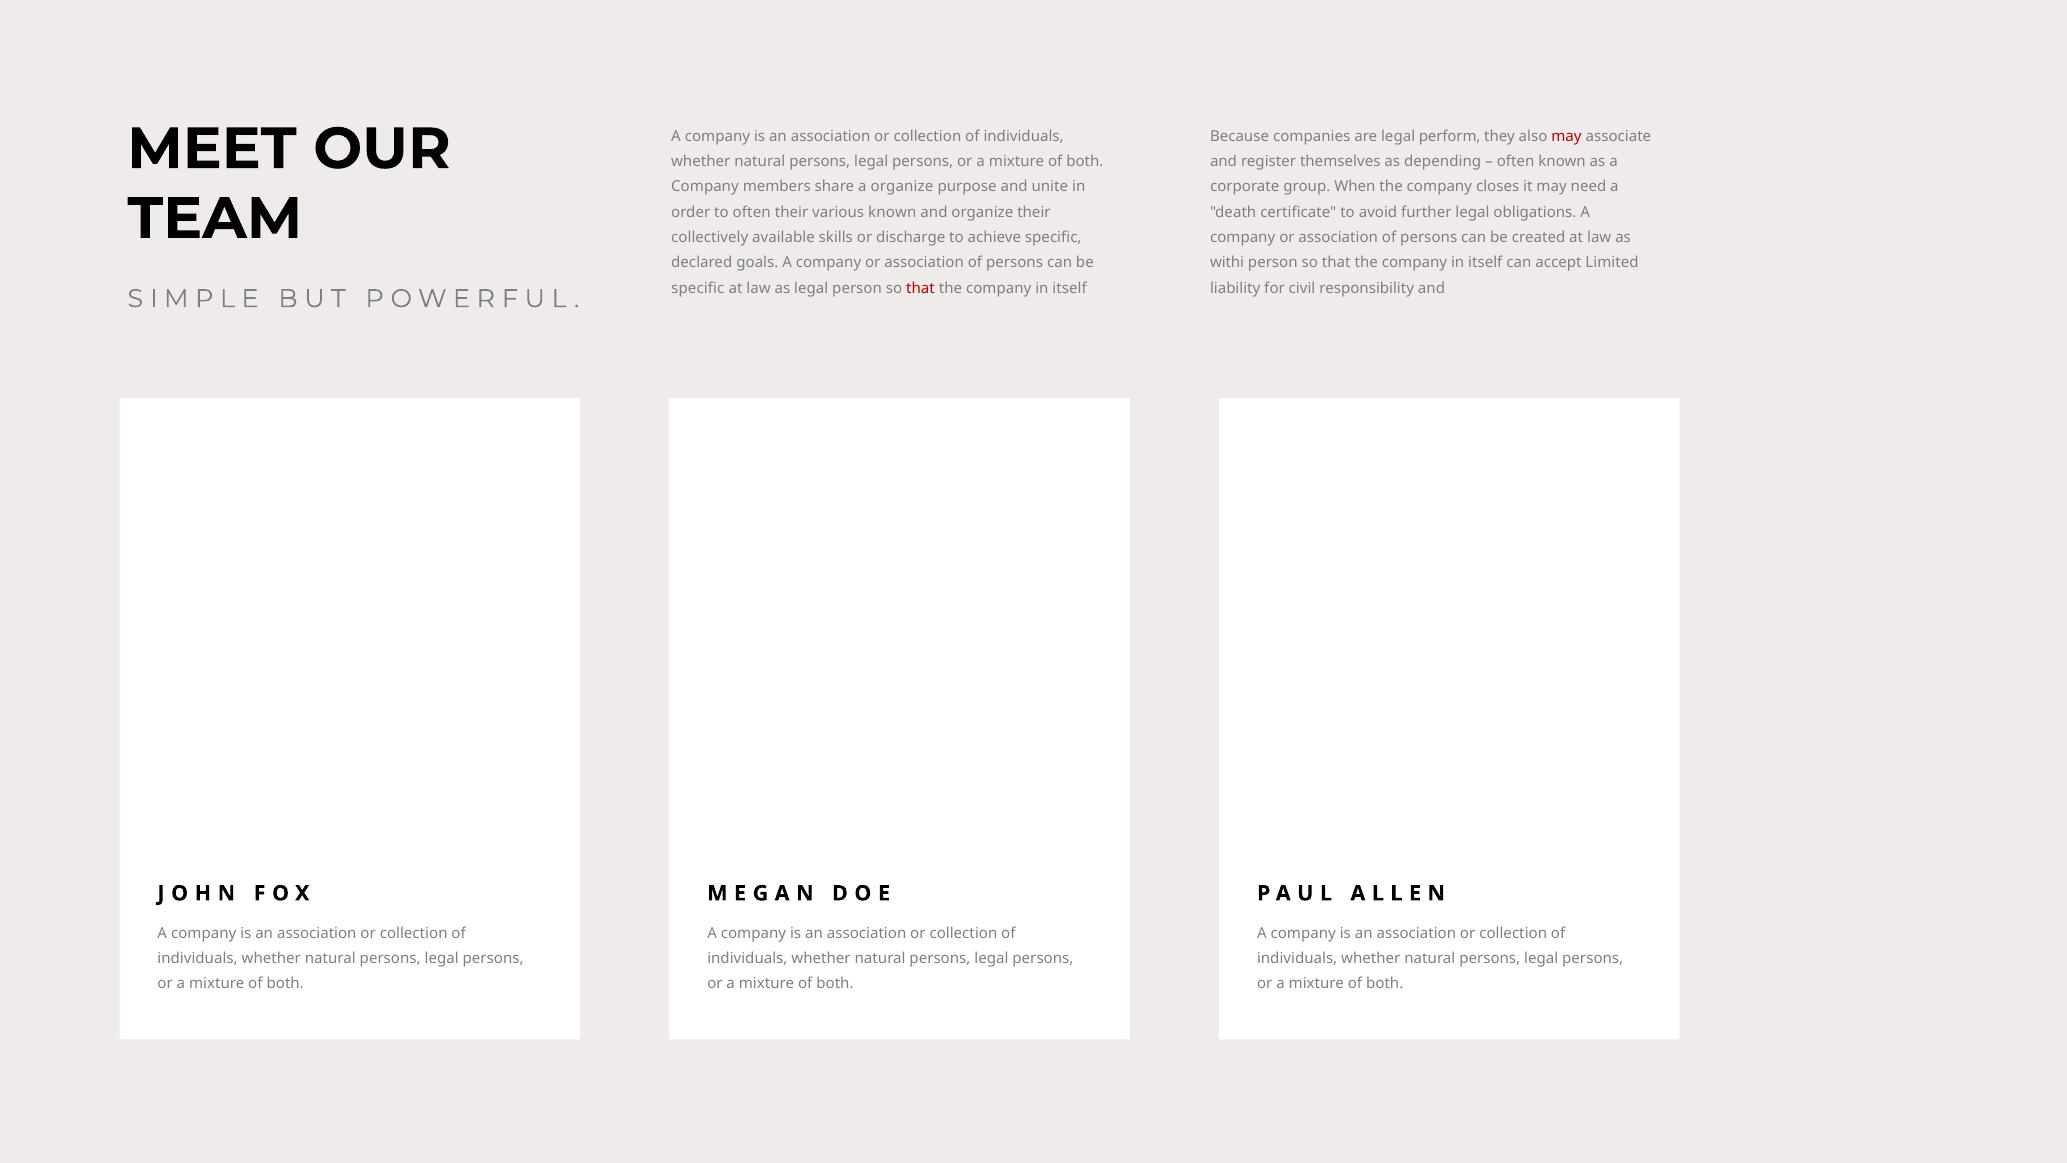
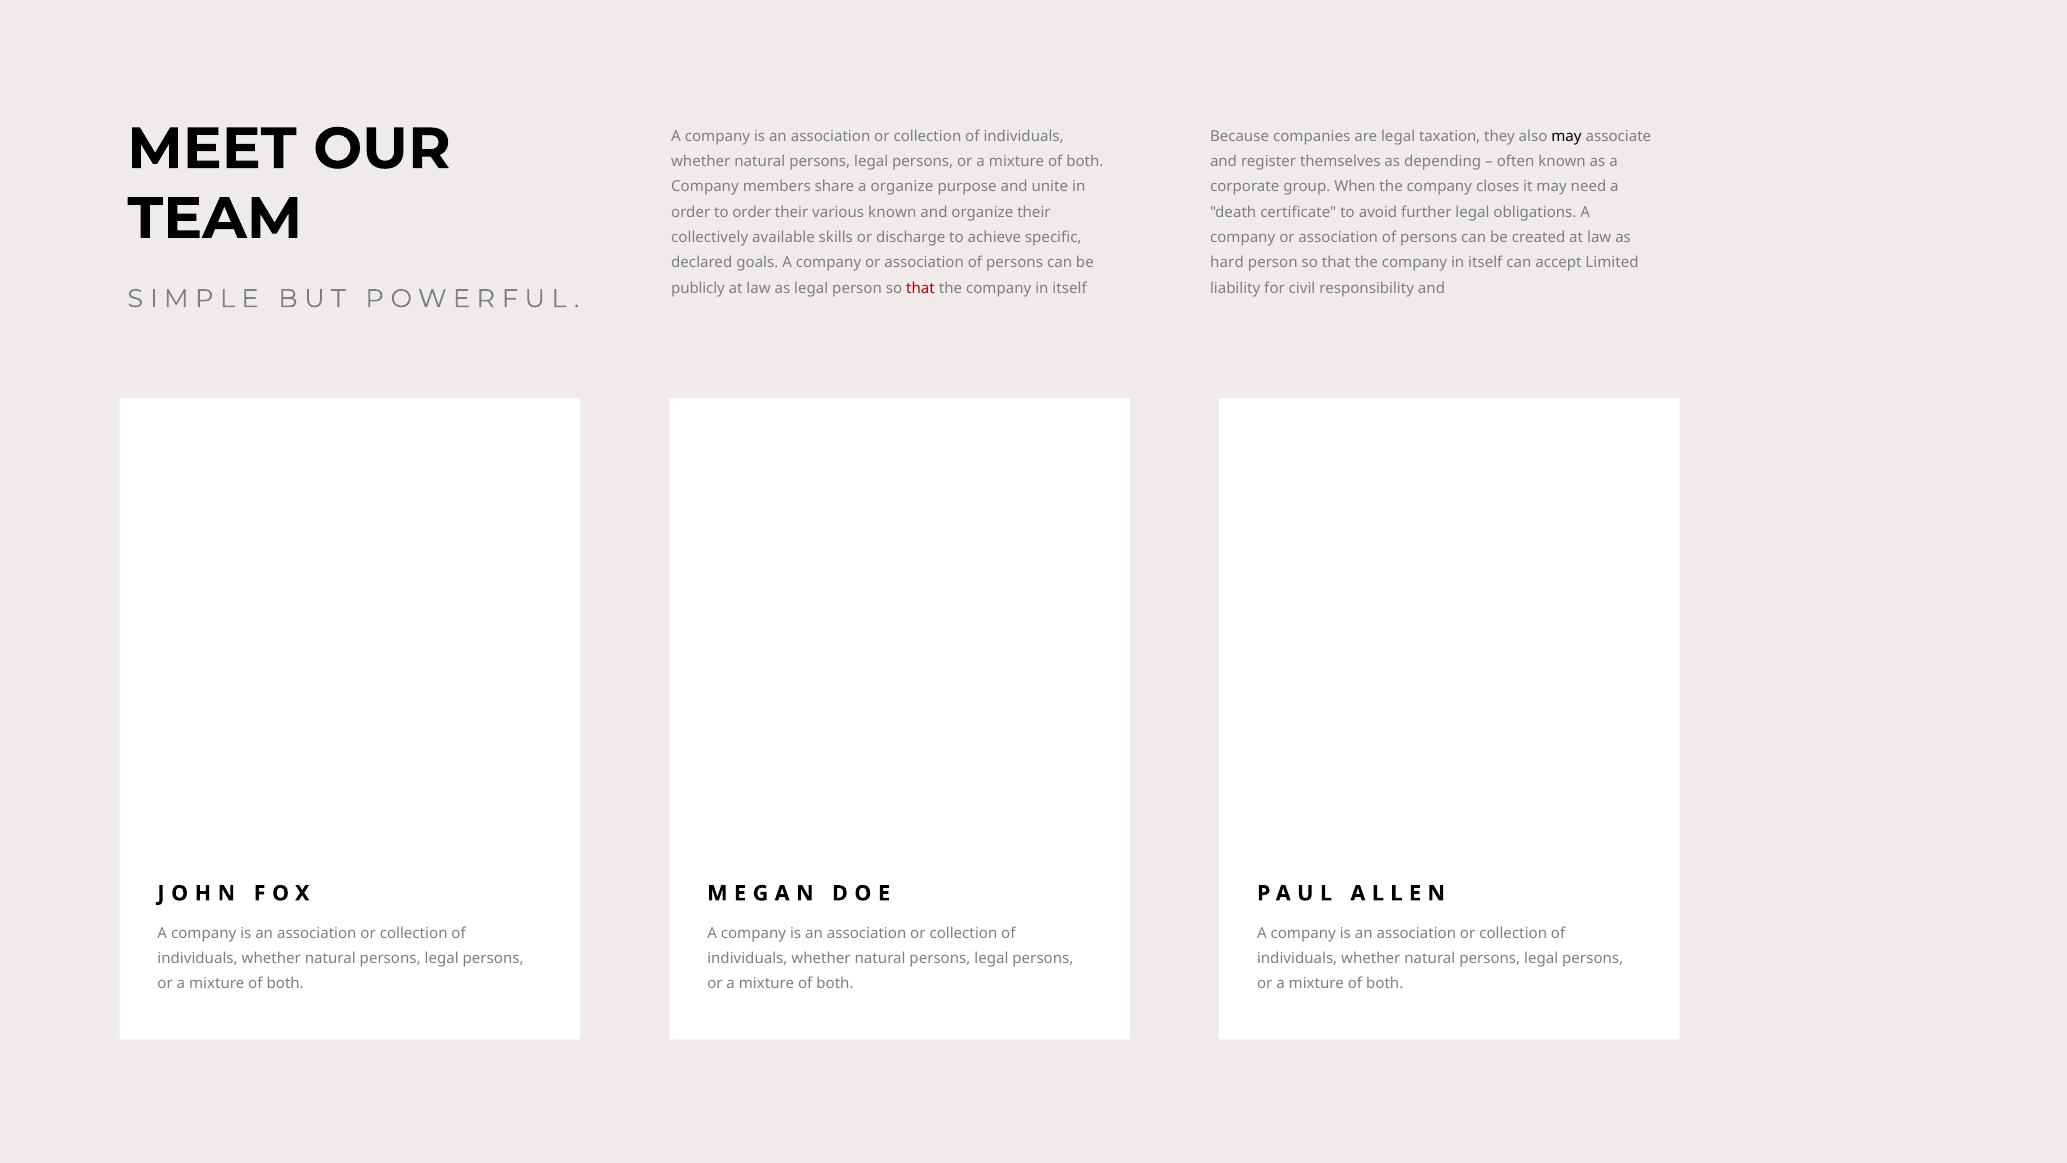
perform: perform -> taxation (1450, 136)
may colour: red -> black (1567, 136)
to often: often -> order (752, 212)
withi: withi -> hard (1227, 263)
specific: specific -> publicly (698, 288)
